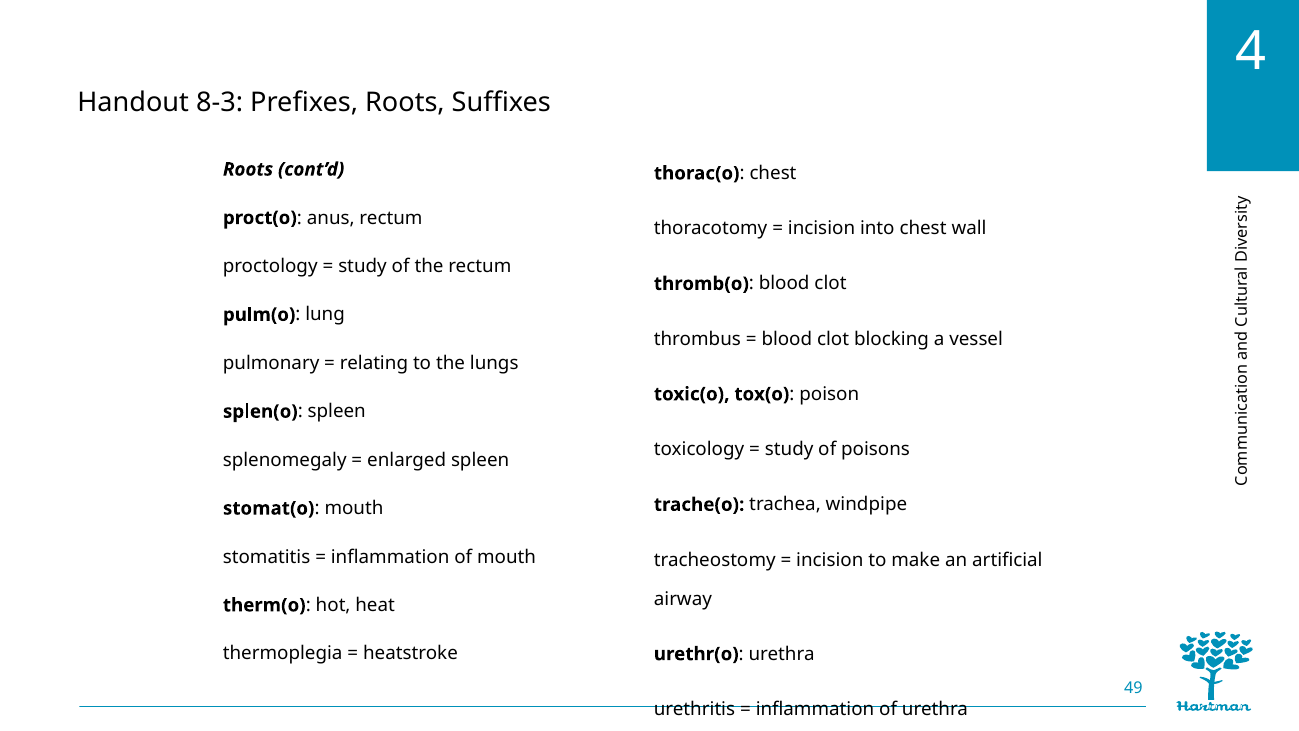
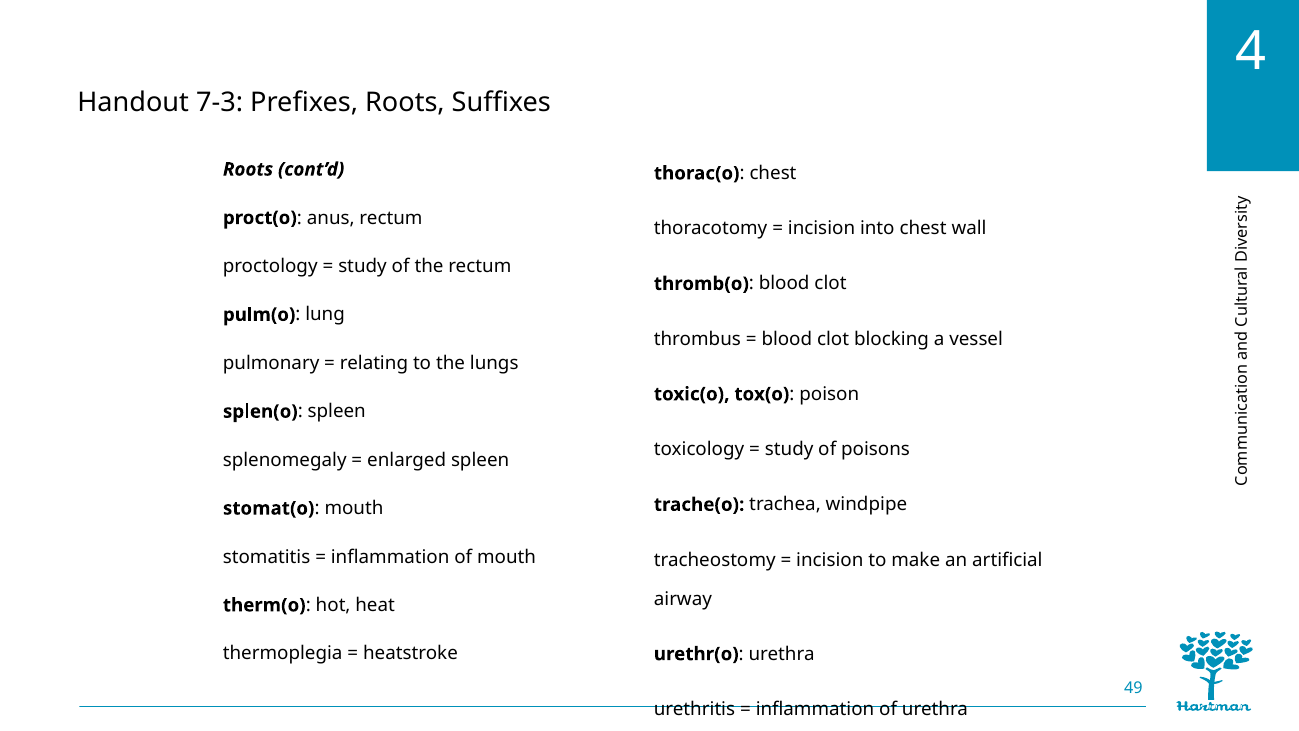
8-3: 8-3 -> 7-3 (220, 102)
